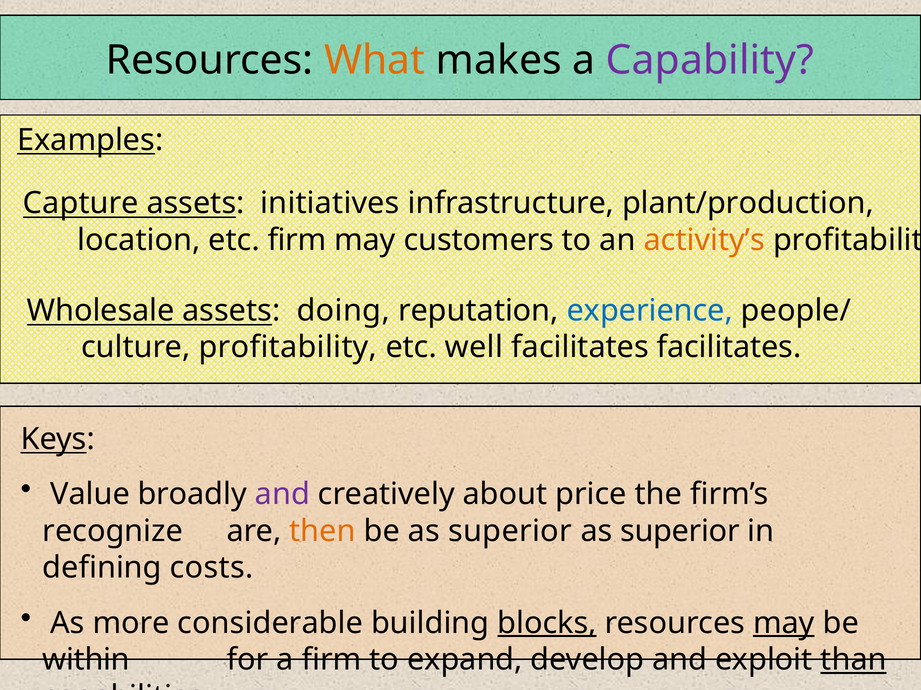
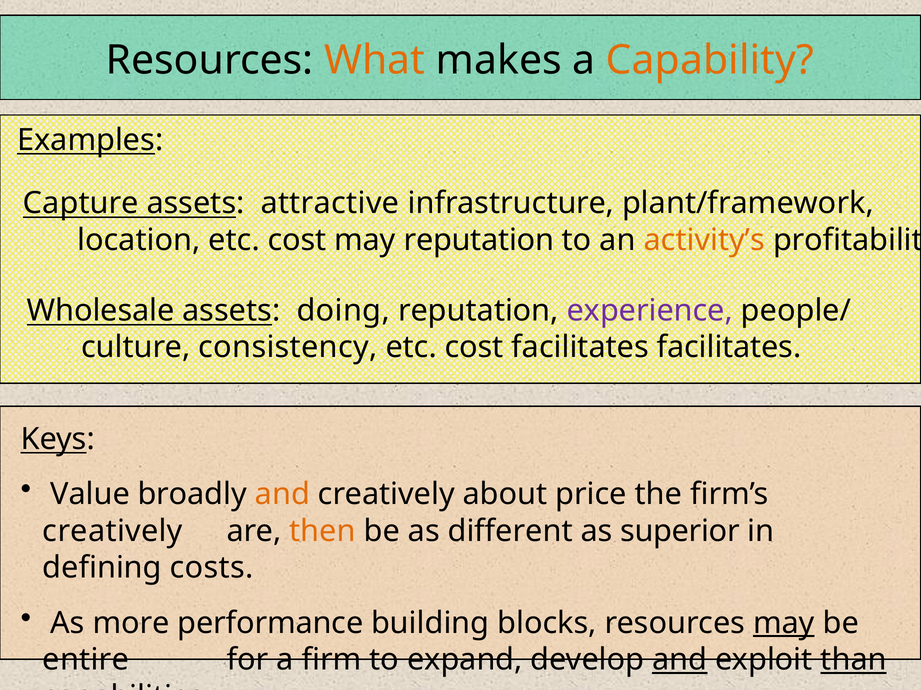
Capability colour: purple -> orange (710, 60)
initiatives: initiatives -> attractive (330, 203)
plant/production: plant/production -> plant/framework (748, 203)
location etc firm: firm -> cost (297, 240)
may customers: customers -> reputation (479, 240)
experience colour: blue -> purple (650, 311)
culture profitability: profitability -> consistency (288, 348)
well: well -> cost (474, 348)
and colour: purple -> orange (282, 495)
recognize: recognize -> creatively (113, 532)
be as superior: superior -> different (510, 532)
considerable: considerable -> performance (270, 624)
blocks underline: present -> none (547, 624)
within: within -> entire (86, 660)
and underline: none -> present (680, 660)
